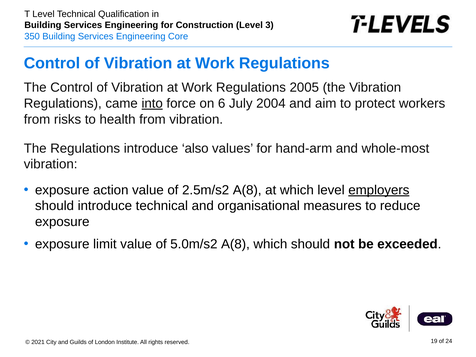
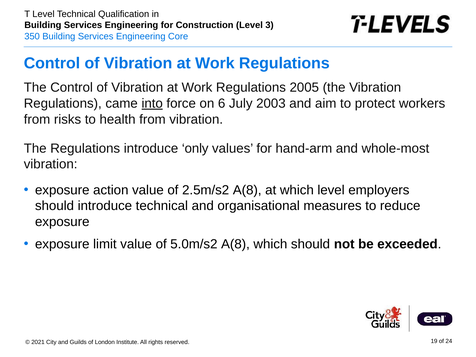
2004: 2004 -> 2003 (271, 103)
also: also -> only (195, 148)
employers underline: present -> none (379, 190)
